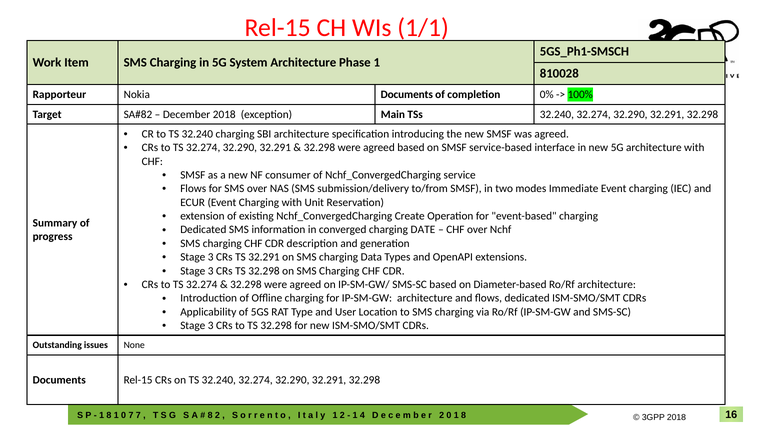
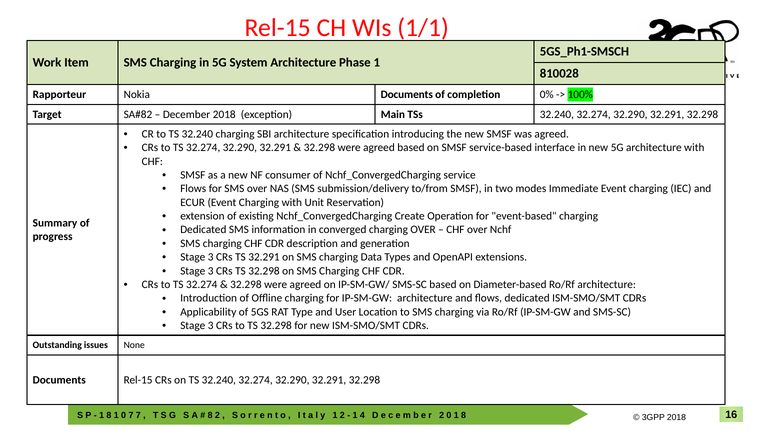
charging DATE: DATE -> OVER (423, 230)
